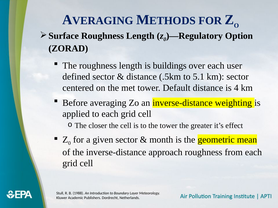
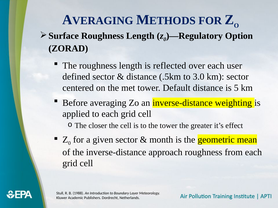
buildings: buildings -> reflected (170, 66)
5.1: 5.1 -> 3.0 (199, 77)
4: 4 -> 5 (236, 88)
